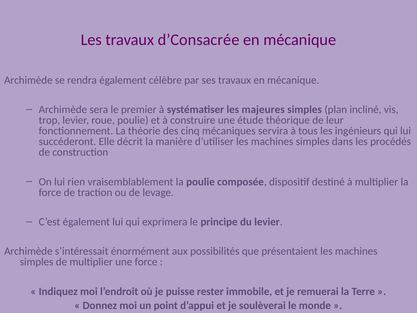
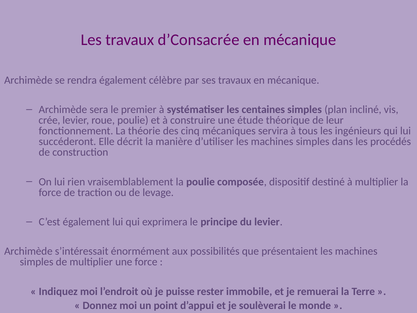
majeures: majeures -> centaines (263, 109)
trop: trop -> crée (49, 120)
